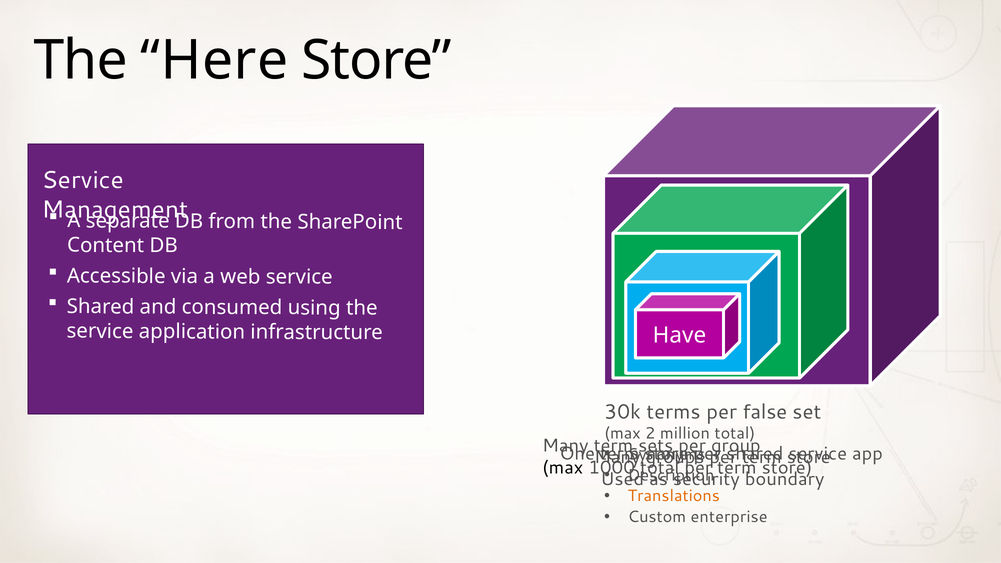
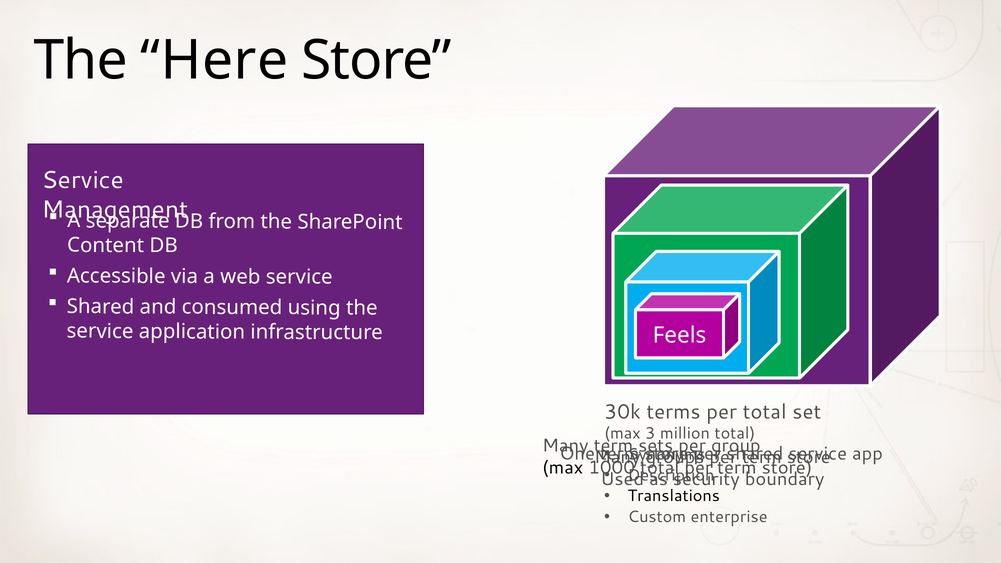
Have: Have -> Feels (680, 335)
per false: false -> total (765, 412)
2: 2 -> 3 (650, 434)
Translations colour: orange -> black (674, 496)
